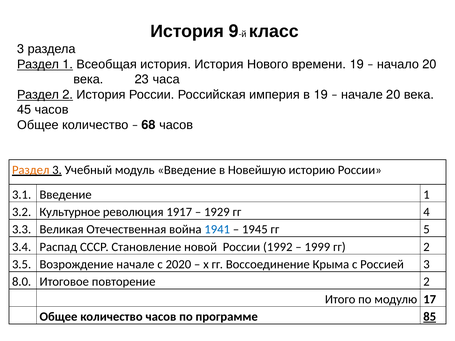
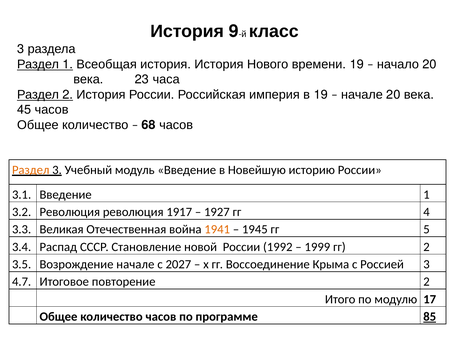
3.2 Культурное: Культурное -> Революция (70, 212)
1929: 1929 -> 1927 (217, 212)
1941 colour: blue -> orange (217, 230)
2020: 2020 -> 2027 (178, 265)
8.0: 8.0 -> 4.7 (22, 282)
